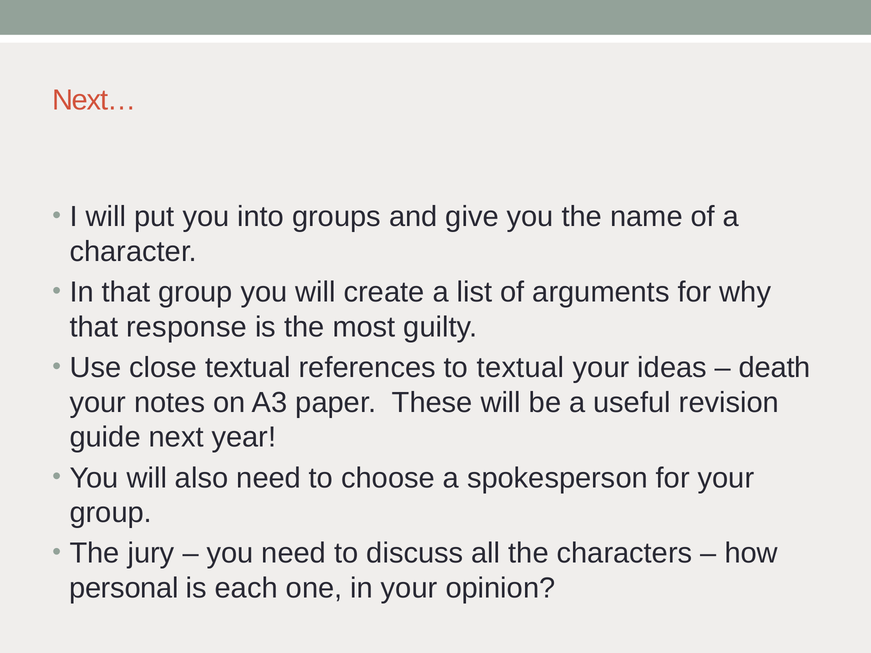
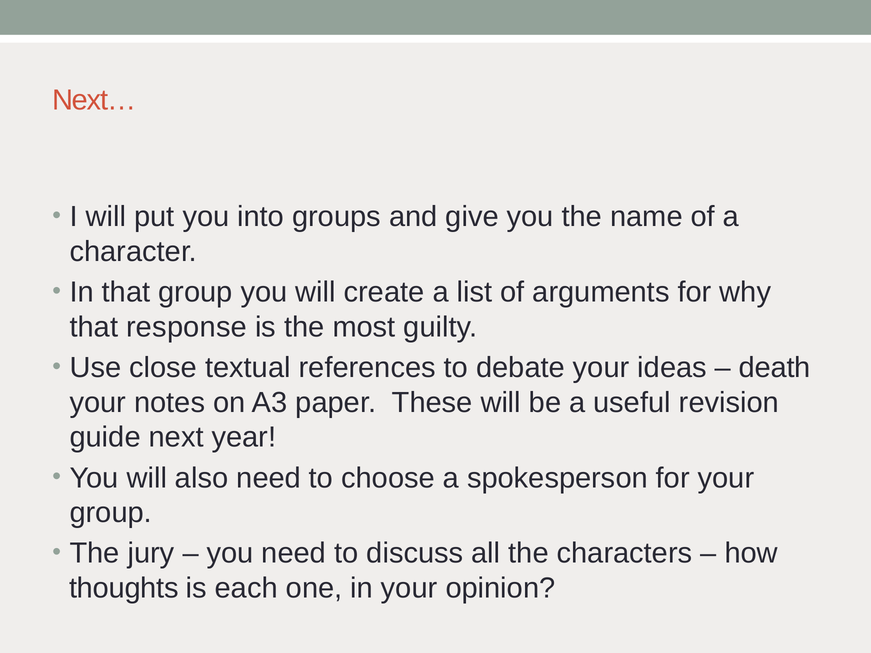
to textual: textual -> debate (521, 368)
personal: personal -> thoughts (124, 588)
